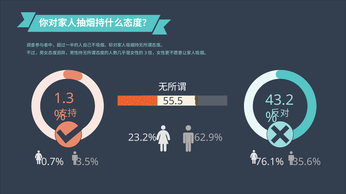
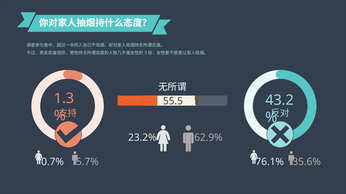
3.5%: 3.5% -> 5.7% (87, 162)
